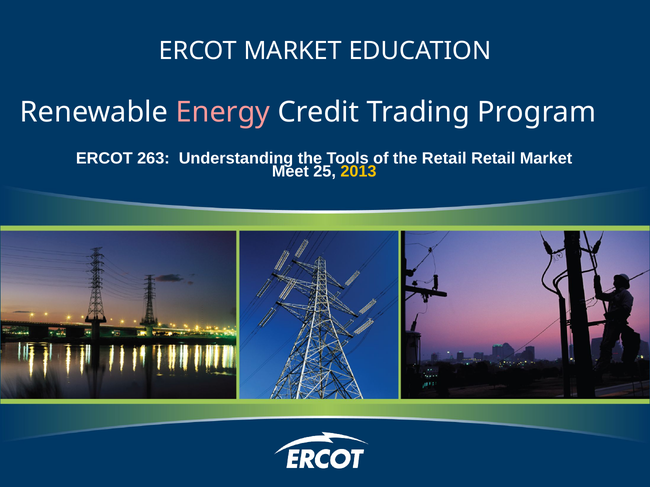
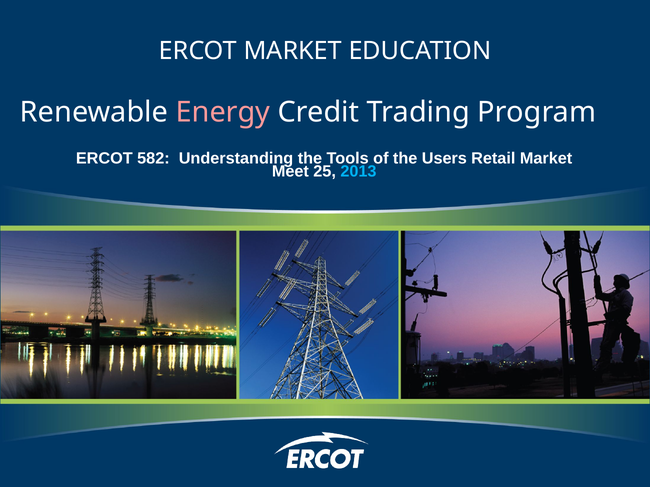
263: 263 -> 582 (153, 159)
the Retail: Retail -> Users (444, 159)
2013 colour: yellow -> light blue (358, 172)
